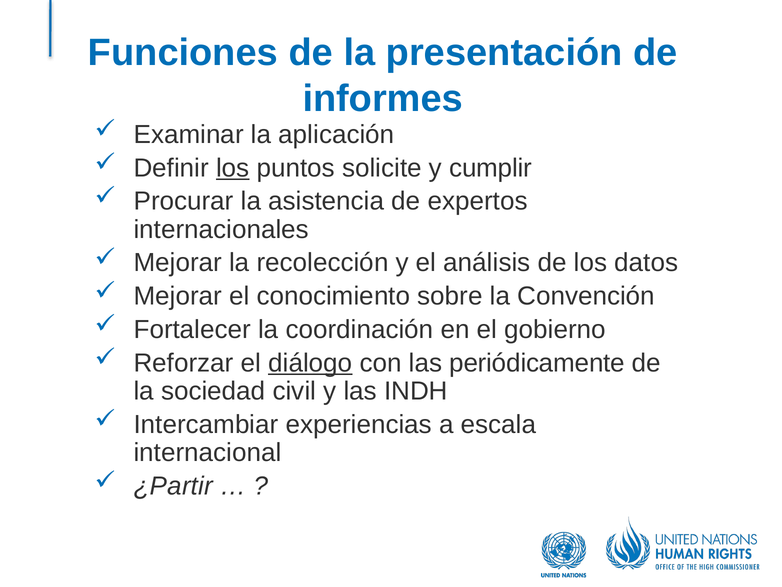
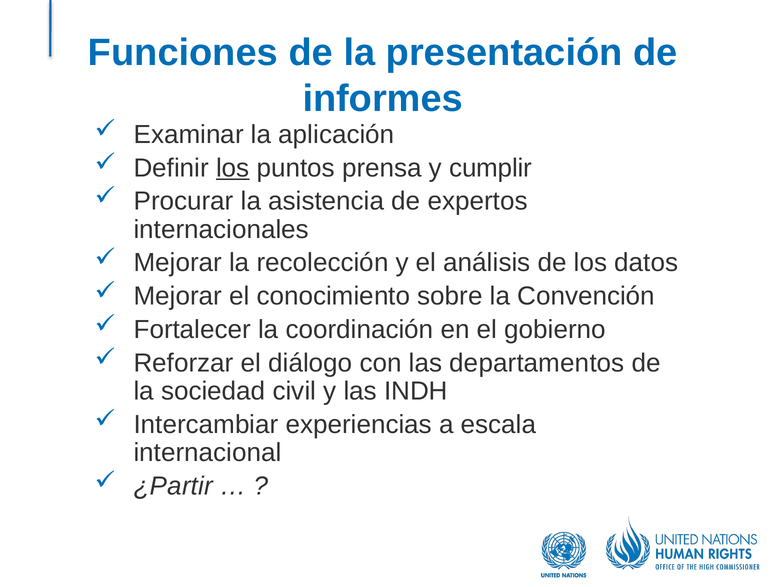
solicite: solicite -> prensa (382, 168)
diálogo underline: present -> none (310, 363)
periódicamente: periódicamente -> departamentos (537, 363)
